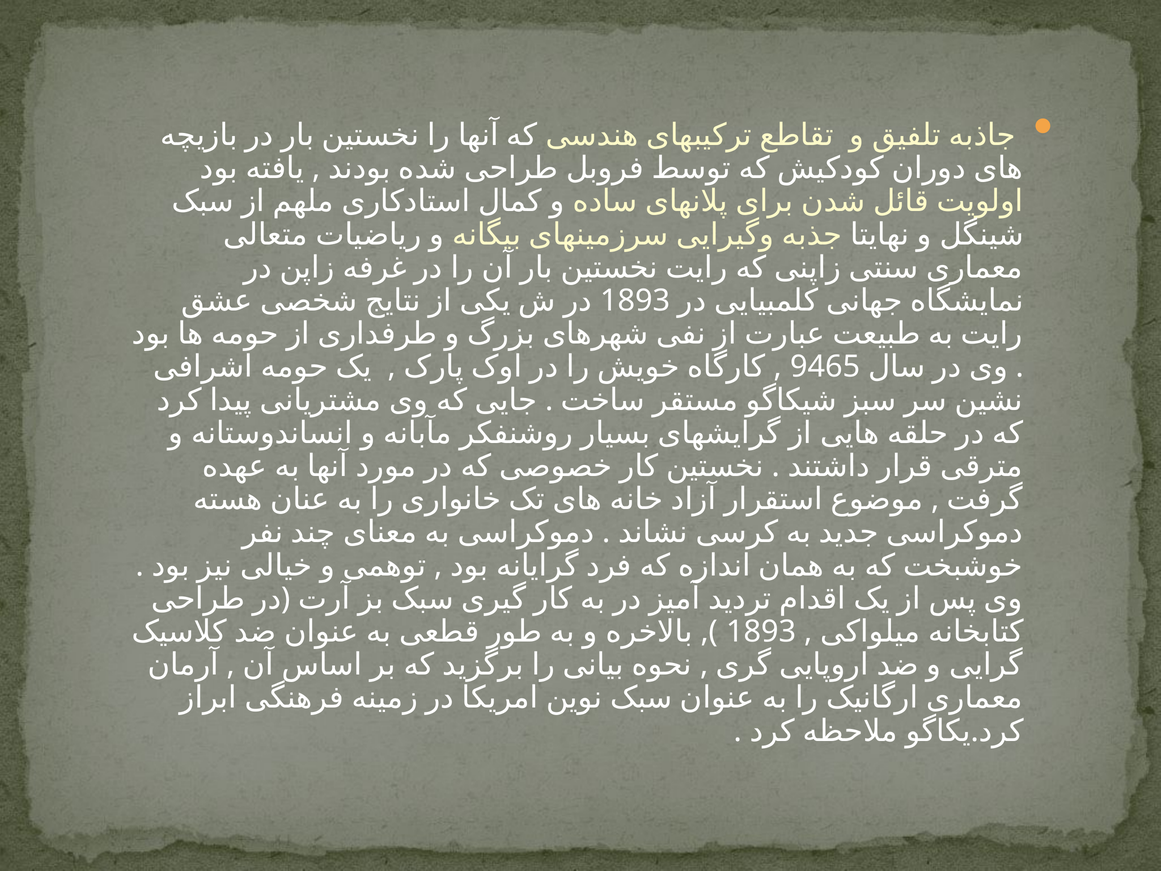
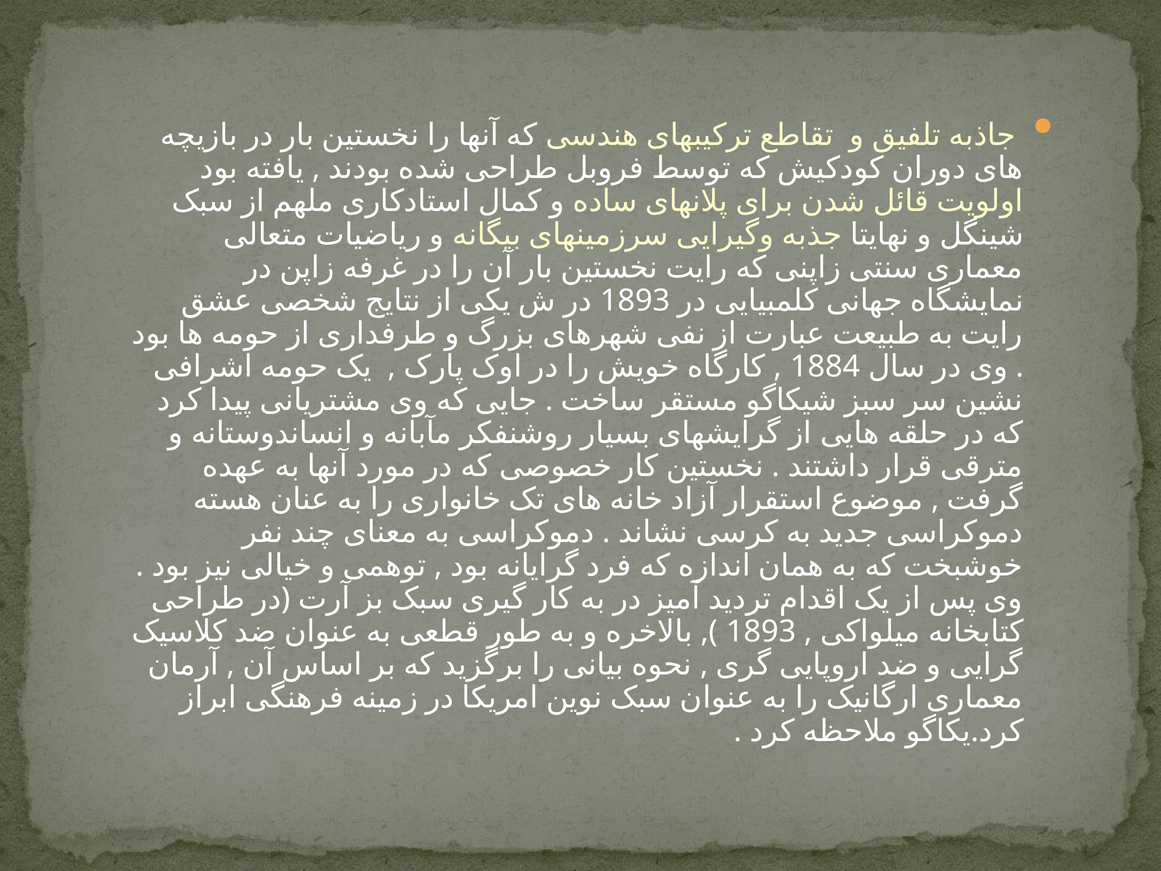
9465: 9465 -> 1884 (825, 367)
